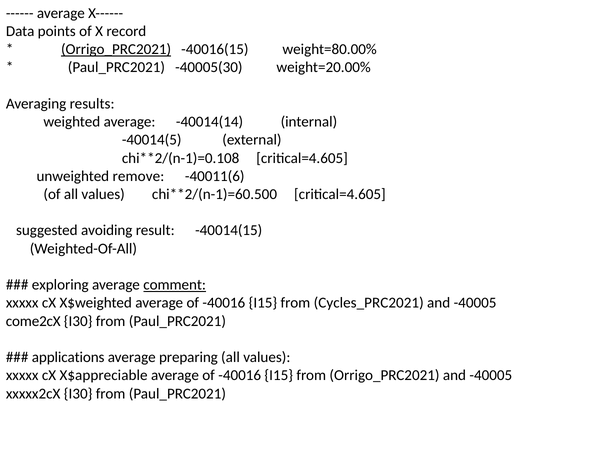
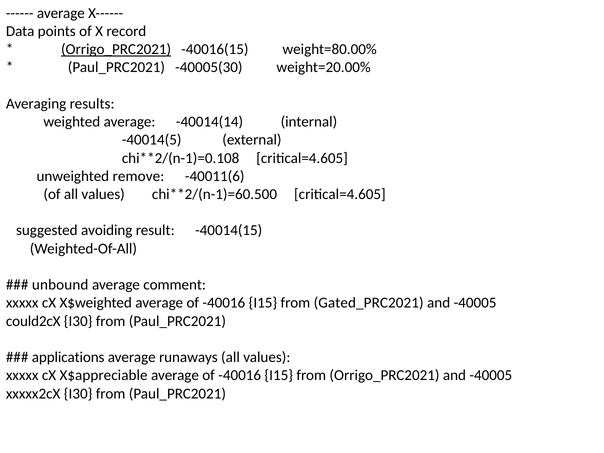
exploring: exploring -> unbound (60, 285)
comment underline: present -> none (175, 285)
Cycles_PRC2021: Cycles_PRC2021 -> Gated_PRC2021 (369, 303)
come2cX: come2cX -> could2cX (33, 321)
preparing: preparing -> runaways (188, 357)
